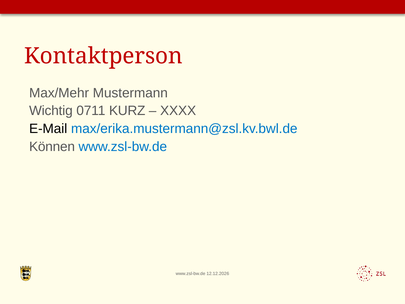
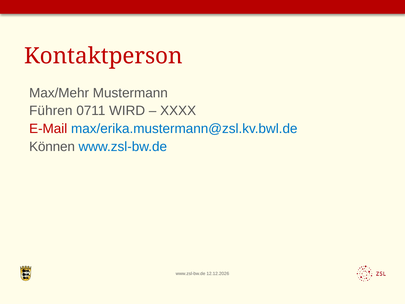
Wichtig: Wichtig -> Führen (51, 111)
KURZ: KURZ -> WIRD (127, 111)
E-Mail colour: black -> red (48, 129)
